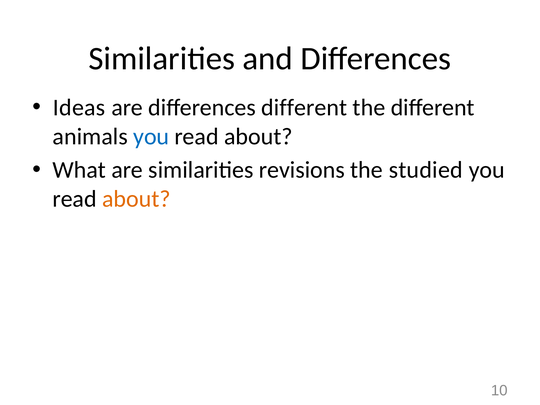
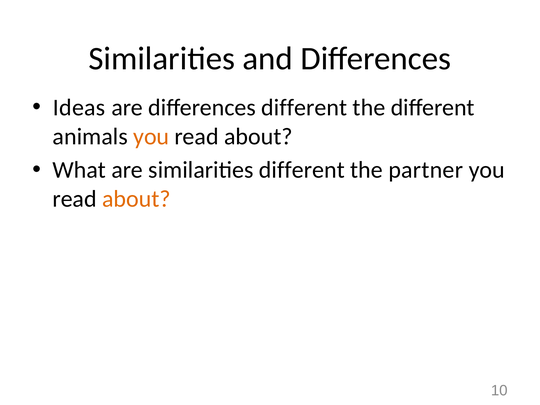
you colour: blue -> orange (151, 136)
similarities revisions: revisions -> different (302, 170)
studied: studied -> partner (426, 170)
